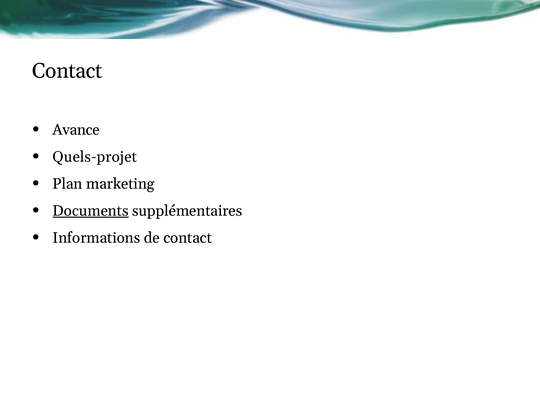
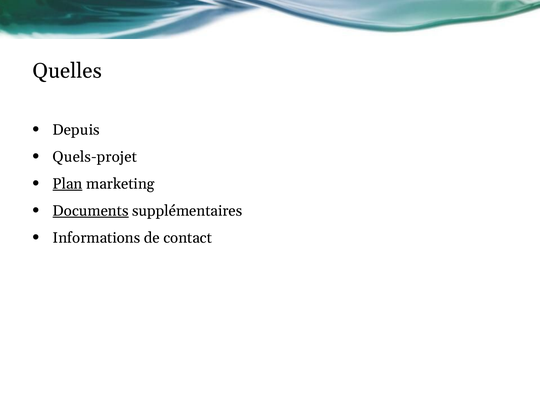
Contact: Contact -> Quelles (67, 71)
Avance: Avance -> Depuis (76, 130)
Plan underline: none -> present (68, 184)
